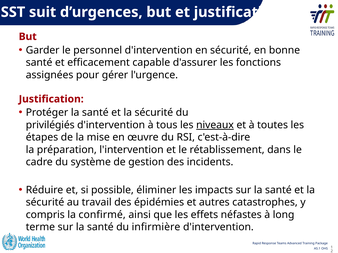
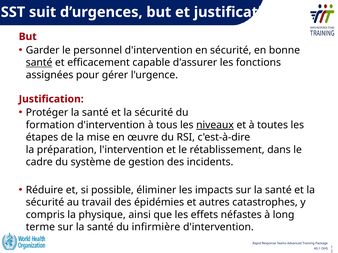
santé underline: none -> present (39, 63)
privilégiés: privilégiés -> formation (50, 125)
confirmé: confirmé -> physique (102, 215)
